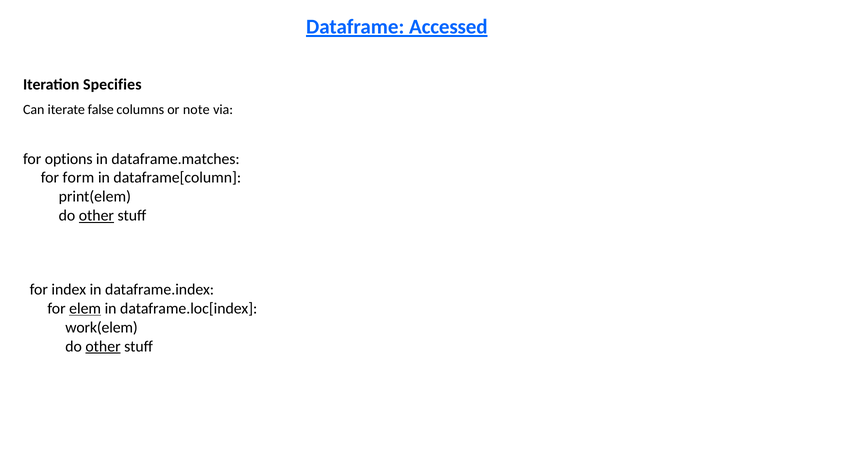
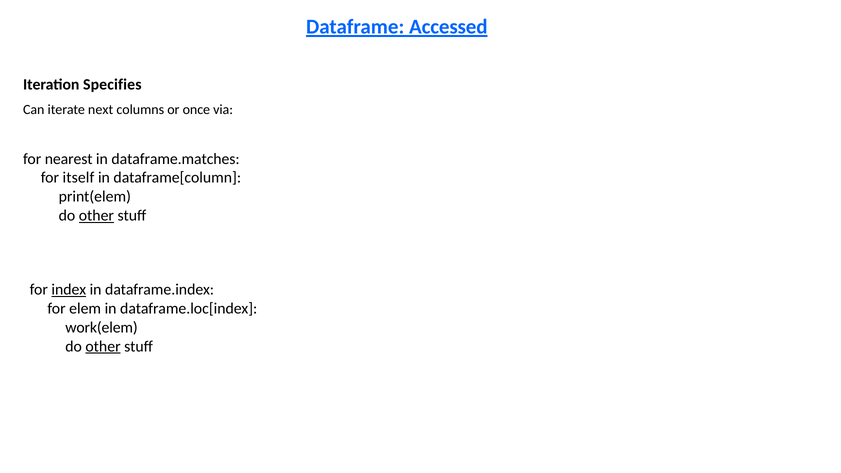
false: false -> next (101, 110)
note: note -> once (196, 110)
options: options -> nearest (69, 159)
form: form -> itself (78, 178)
index underline: none -> present (69, 290)
elem underline: present -> none (85, 309)
